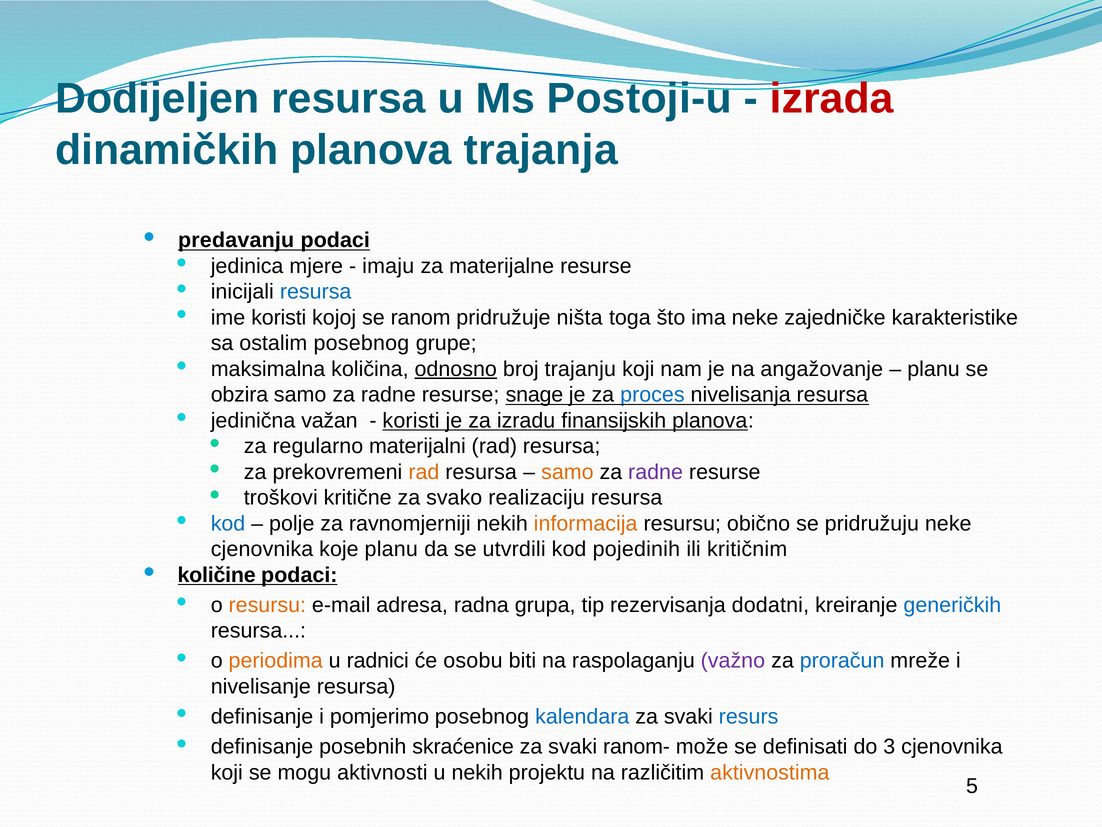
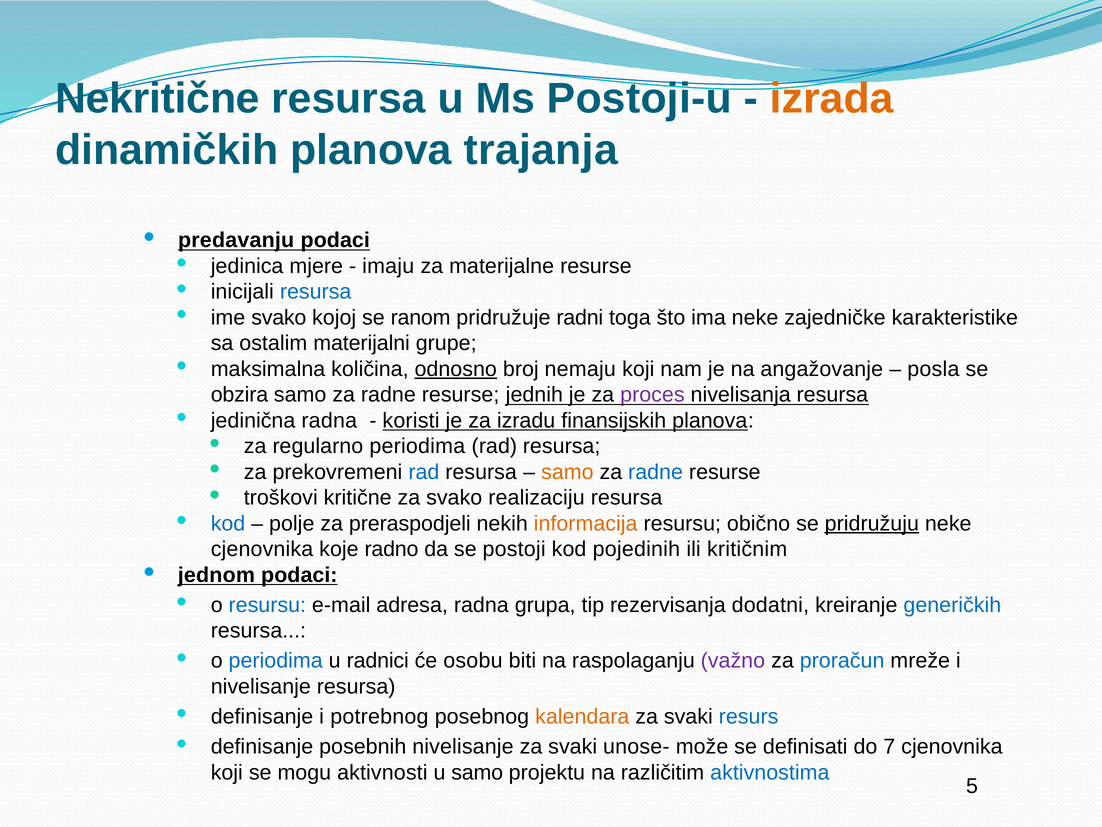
Dodijeljen: Dodijeljen -> Nekritične (157, 99)
izrada colour: red -> orange (832, 99)
ime koristi: koristi -> svako (279, 317)
ništa: ništa -> radni (580, 317)
ostalim posebnog: posebnog -> materijalni (362, 343)
trajanju: trajanju -> nemaju (580, 369)
planu: planu -> posla (933, 369)
snage: snage -> jednih (534, 395)
proces colour: blue -> purple (652, 395)
jedinična važan: važan -> radna (329, 420)
regularno materijalni: materijalni -> periodima (417, 446)
rad colour: orange -> blue (424, 472)
radne colour: purple -> blue (656, 472)
ravnomjerniji: ravnomjerniji -> preraspodjeli (410, 523)
pridružuju underline: none -> present (872, 523)
koje planu: planu -> radno (391, 549)
utvrdili: utvrdili -> postoji (514, 549)
količine: količine -> jednom (216, 575)
resursu colour: orange -> blue (267, 605)
periodima colour: orange -> blue (276, 661)
pomjerimo: pomjerimo -> potrebnog (379, 716)
kalendara colour: blue -> orange (582, 716)
posebnih skraćenice: skraćenice -> nivelisanje (463, 746)
ranom-: ranom- -> unose- (636, 746)
3: 3 -> 7 (889, 746)
u nekih: nekih -> samo (477, 772)
aktivnostima colour: orange -> blue (770, 772)
